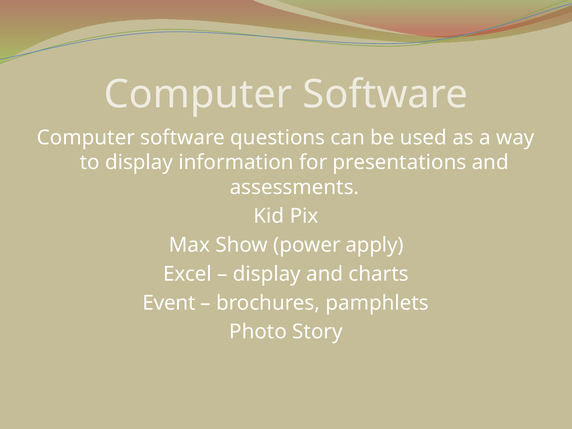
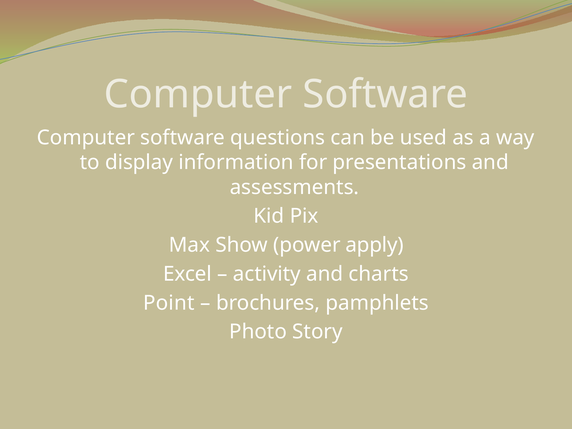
display: display -> activity (267, 274)
Event: Event -> Point (169, 303)
